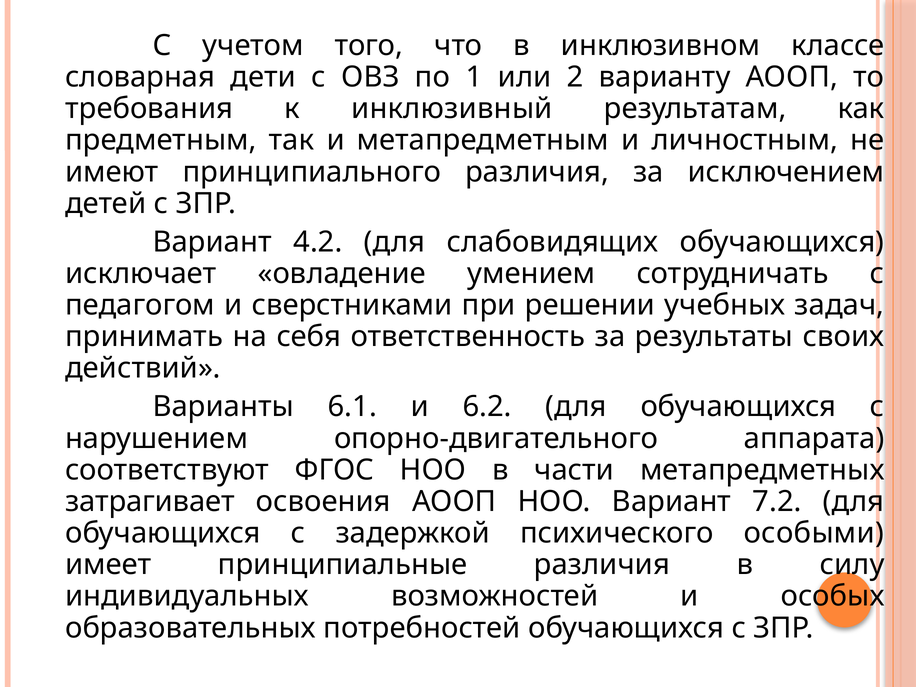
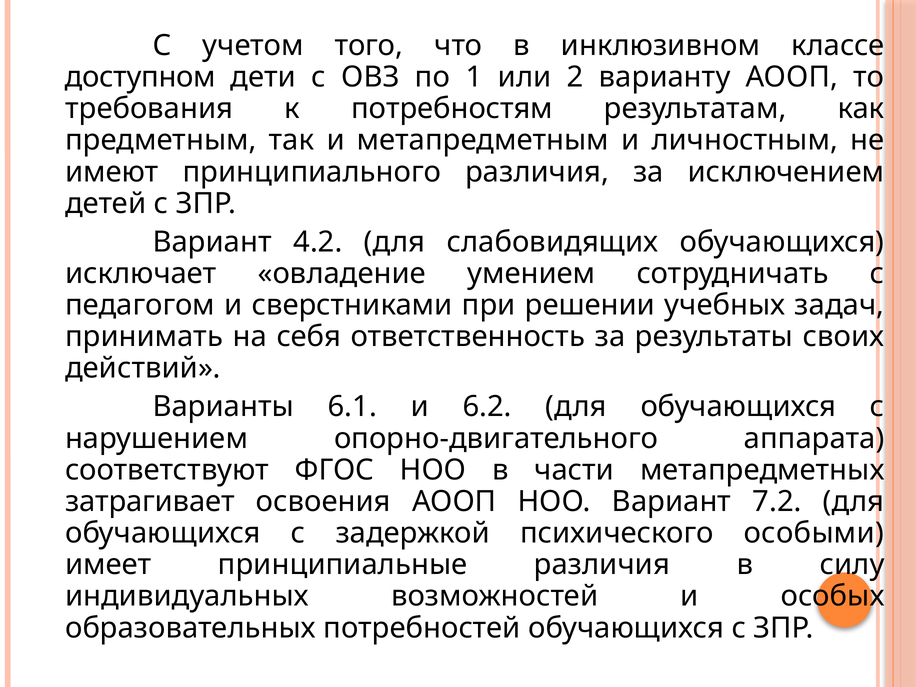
словарная: словарная -> доступном (140, 77)
инклюзивный: инклюзивный -> потребностям (452, 109)
